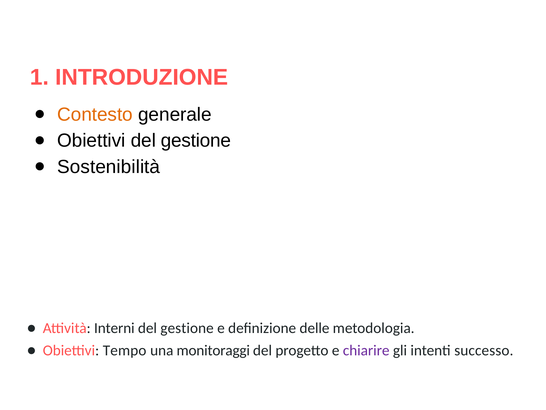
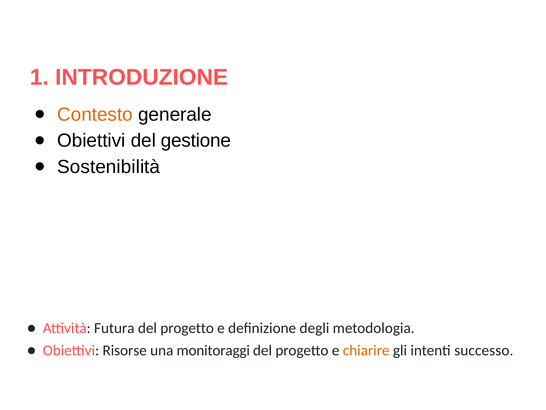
Interni: Interni -> Futura (114, 328)
gestione: gestione -> progetto (187, 328)
delle: delle -> degli (314, 328)
Tempo: Tempo -> Risorse (125, 350)
chiarire colour: purple -> orange (366, 350)
